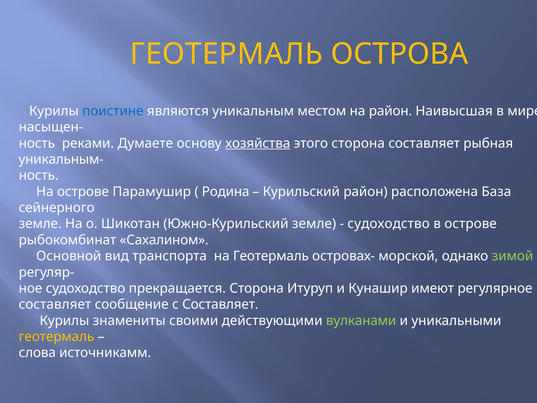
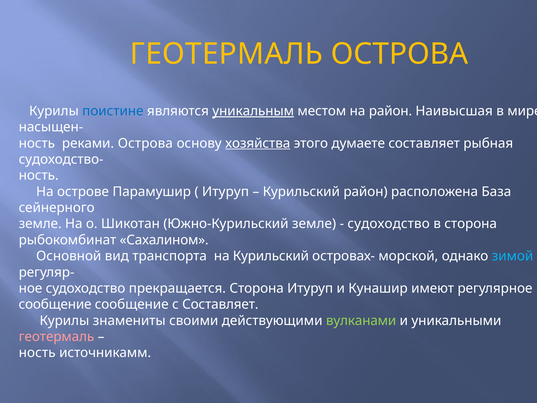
уникальным underline: none -> present (253, 111)
реками Думаете: Думаете -> Острова (145, 143)
этого сторона: сторона -> думаете (358, 143)
уникальным-: уникальным- -> судоходство- (61, 159)
Родина: Родина -> Итуруп (226, 192)
в острове: острове -> сторона (471, 224)
на Геотермаль: Геотермаль -> Курильский (271, 256)
зимой colour: light green -> light blue (512, 256)
составляет: составляет -> сообщение (55, 304)
геотермаль colour: yellow -> pink (56, 337)
слова: слова -> ность (37, 353)
